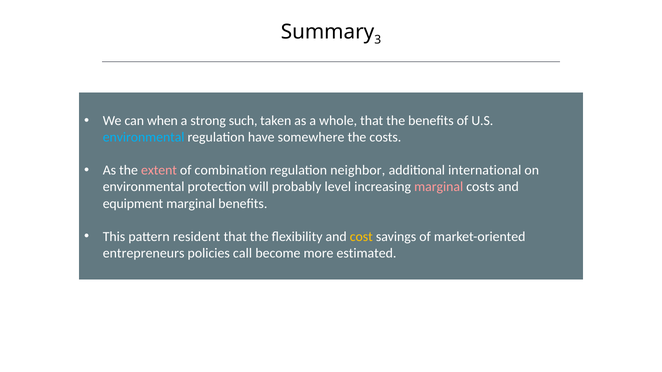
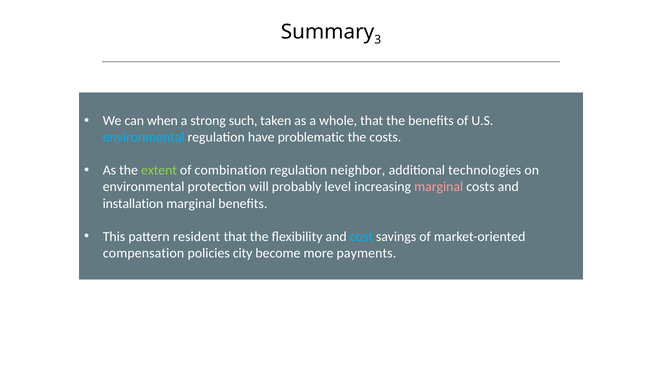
somewhere: somewhere -> problematic (311, 137)
extent colour: pink -> light green (159, 171)
international: international -> technologies (485, 171)
equipment: equipment -> installation (133, 204)
cost colour: yellow -> light blue (361, 237)
entrepreneurs: entrepreneurs -> compensation (144, 253)
call: call -> city (243, 253)
estimated: estimated -> payments (366, 253)
